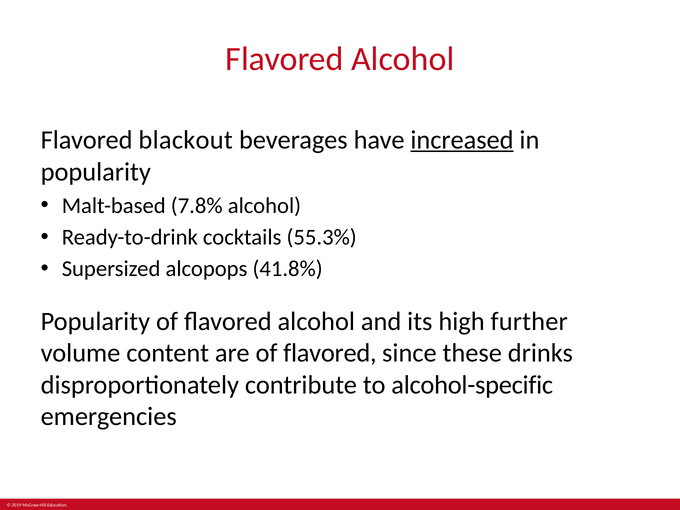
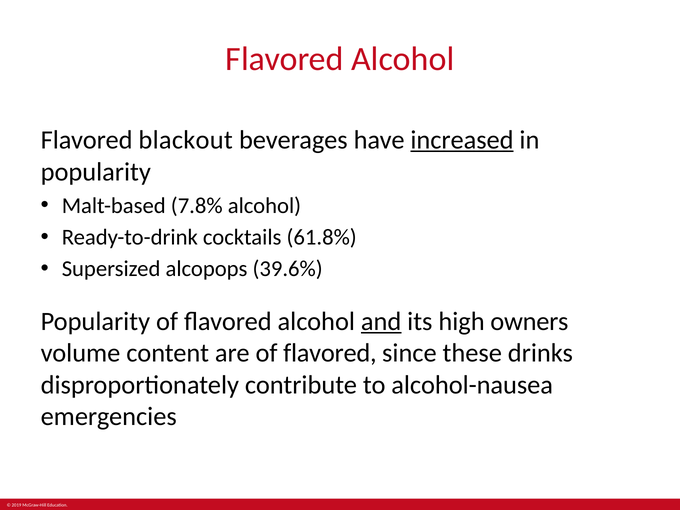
55.3%: 55.3% -> 61.8% (322, 237)
41.8%: 41.8% -> 39.6% (288, 269)
and underline: none -> present (381, 321)
further: further -> owners (529, 321)
alcohol-specific: alcohol-specific -> alcohol-nausea (472, 385)
